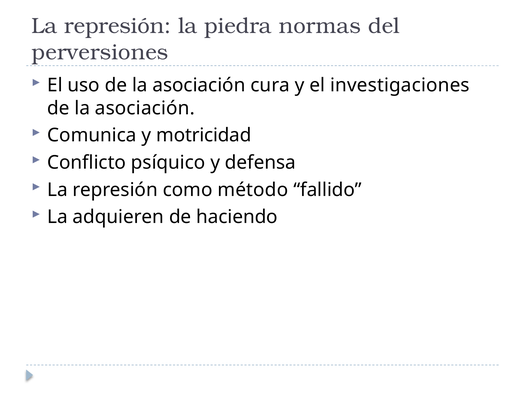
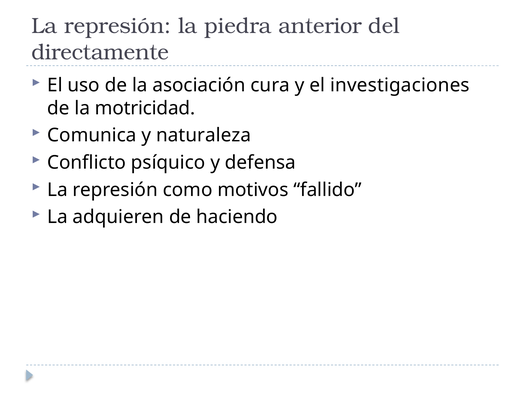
normas: normas -> anterior (320, 26)
perversiones: perversiones -> directamente (100, 52)
asociación: asociación -> motricidad (145, 108)
motricidad: motricidad -> naturaleza (204, 135)
método: método -> motivos (253, 190)
